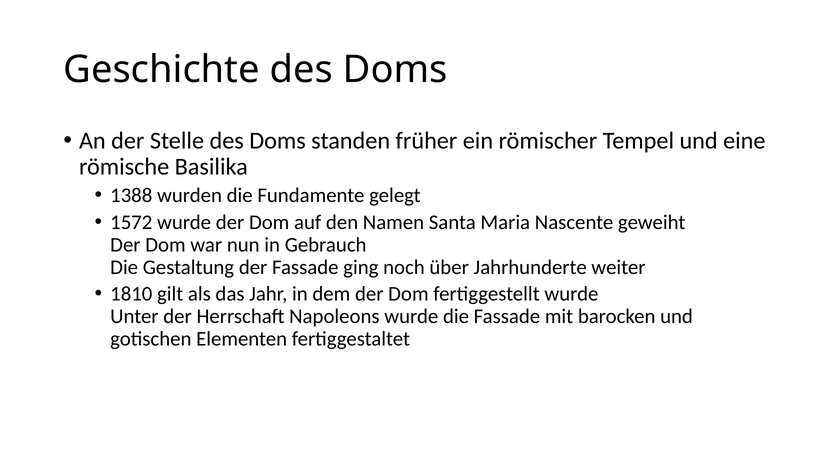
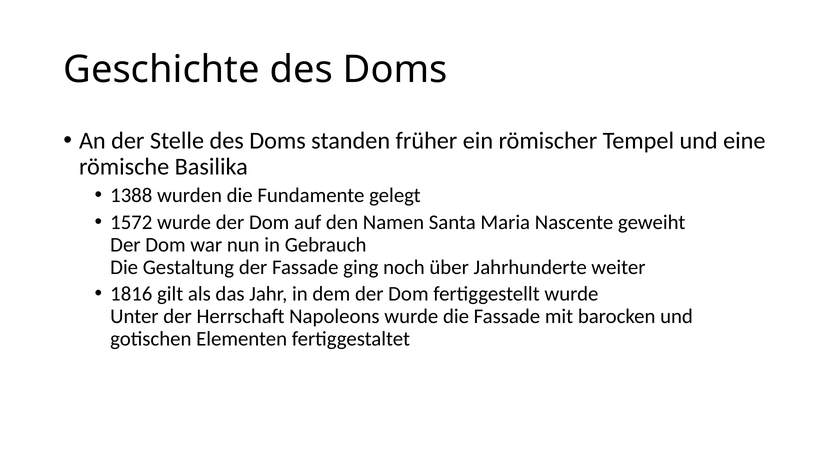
1810: 1810 -> 1816 (131, 294)
